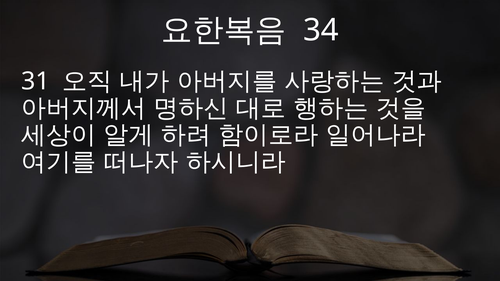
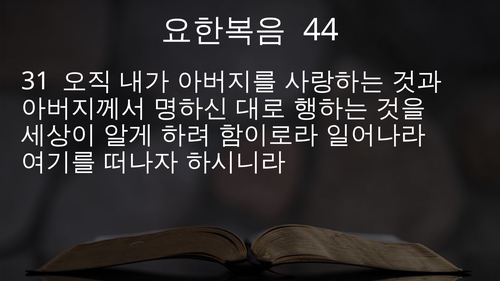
34: 34 -> 44 (321, 30)
